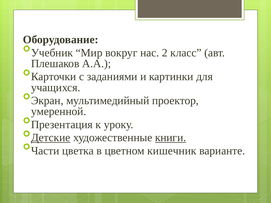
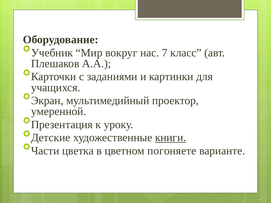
2: 2 -> 7 (165, 53)
Детские underline: present -> none (51, 138)
кишечник: кишечник -> погоняете (172, 151)
